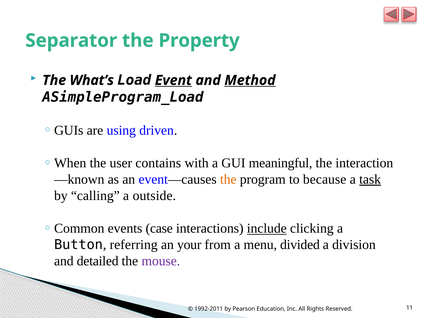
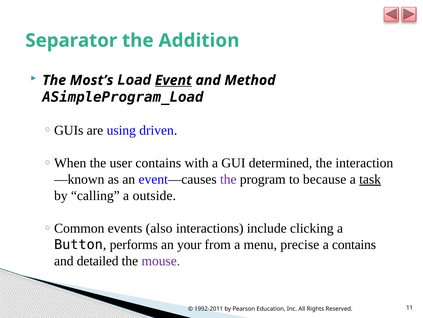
Property: Property -> Addition (199, 40)
What’s: What’s -> Most’s (92, 80)
Method underline: present -> none (250, 80)
meaningful: meaningful -> determined (281, 163)
the colour: orange -> purple (228, 179)
case: case -> also (159, 228)
include underline: present -> none (267, 228)
referring: referring -> performs (134, 244)
divided: divided -> precise (300, 244)
a division: division -> contains (354, 244)
